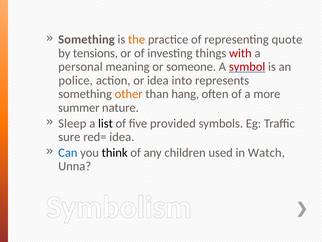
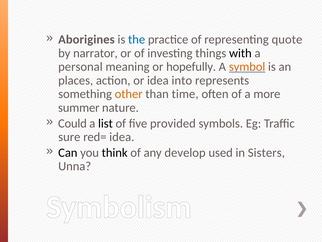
Something: Something -> Aborigines (86, 40)
the colour: orange -> blue (137, 40)
tensions: tensions -> narrator (95, 53)
with colour: red -> black (240, 53)
someone: someone -> hopefully (191, 67)
symbol colour: red -> orange (247, 67)
police: police -> places (76, 80)
hang: hang -> time (185, 94)
Sleep: Sleep -> Could (72, 123)
Can colour: blue -> black (68, 152)
children: children -> develop (185, 152)
Watch: Watch -> Sisters (266, 152)
